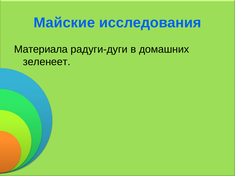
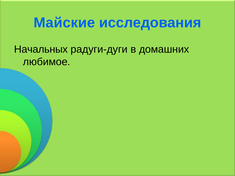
Материала: Материала -> Начальных (41, 49)
зеленеет: зеленеет -> любимое (47, 62)
